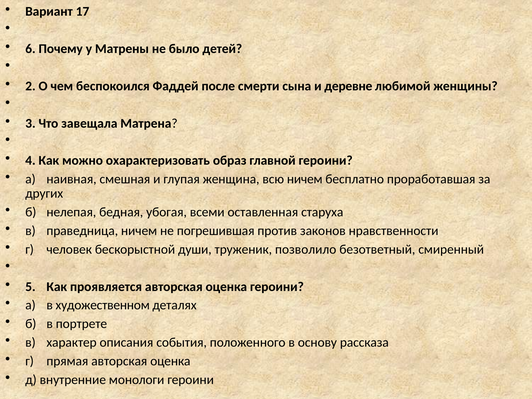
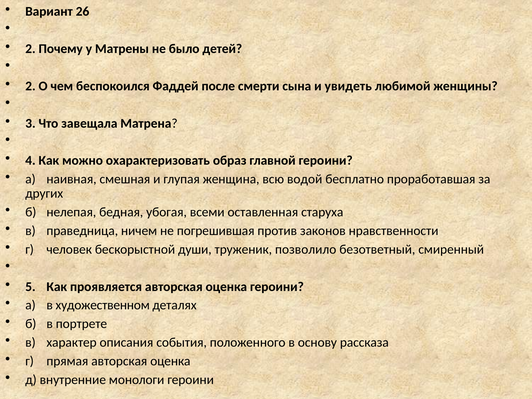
17: 17 -> 26 (83, 12)
6: 6 -> 2 (30, 49)
деревне: деревне -> увидеть (348, 86)
всю ничем: ничем -> водой (305, 179)
